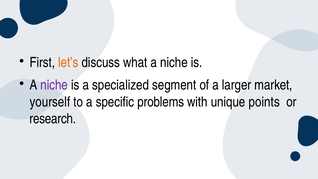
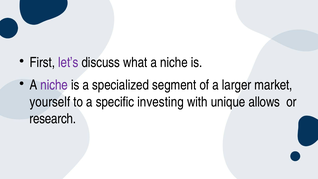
let’s colour: orange -> purple (68, 63)
problems: problems -> investing (161, 102)
points: points -> allows (264, 102)
